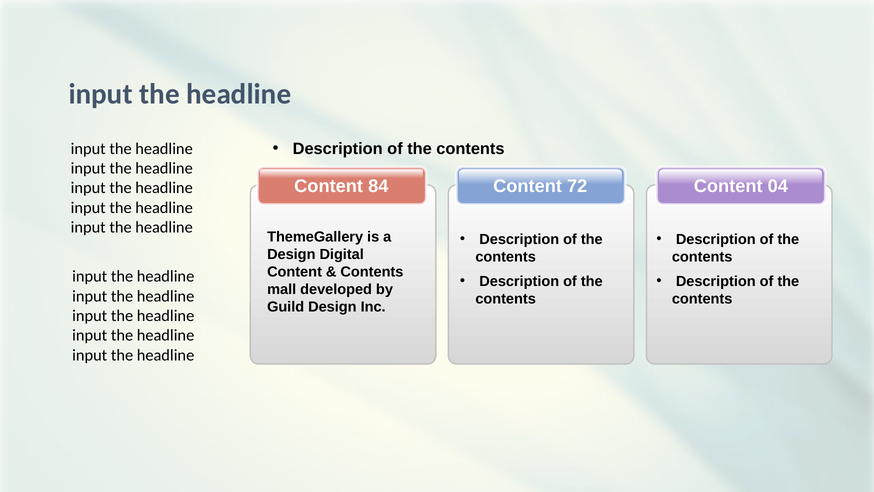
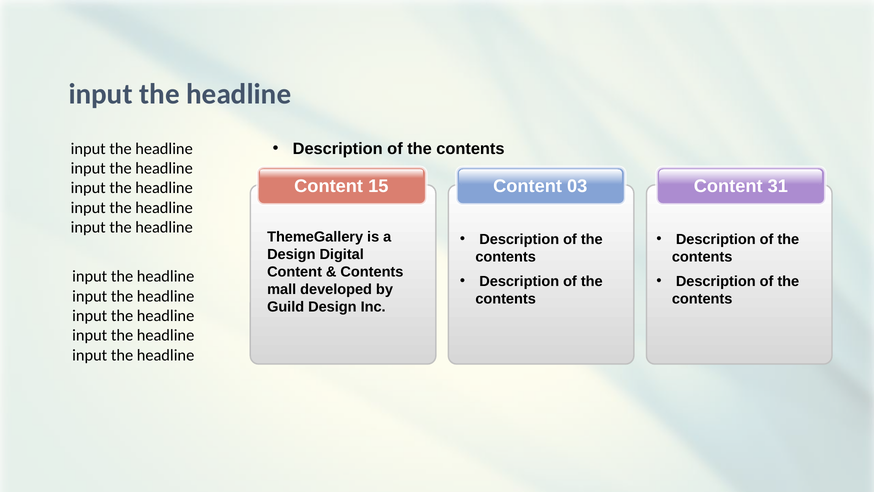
84: 84 -> 15 (378, 186)
72: 72 -> 03 (577, 186)
04: 04 -> 31 (778, 186)
